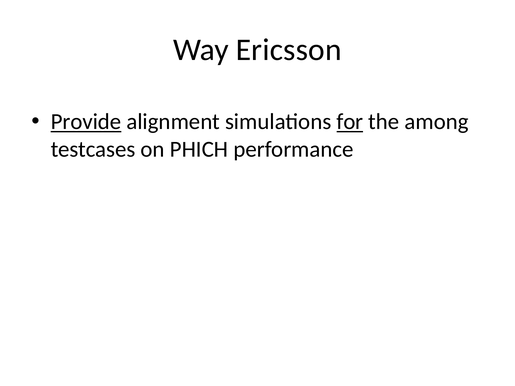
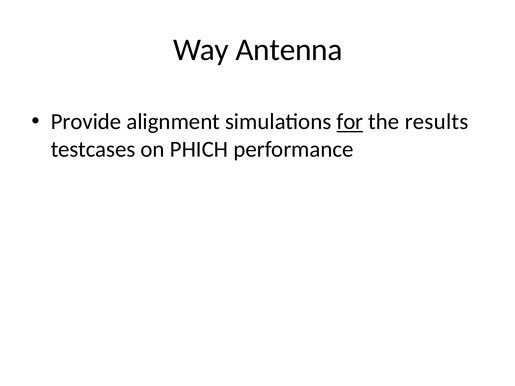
Ericsson: Ericsson -> Antenna (289, 50)
Provide underline: present -> none (86, 122)
among: among -> results (437, 122)
